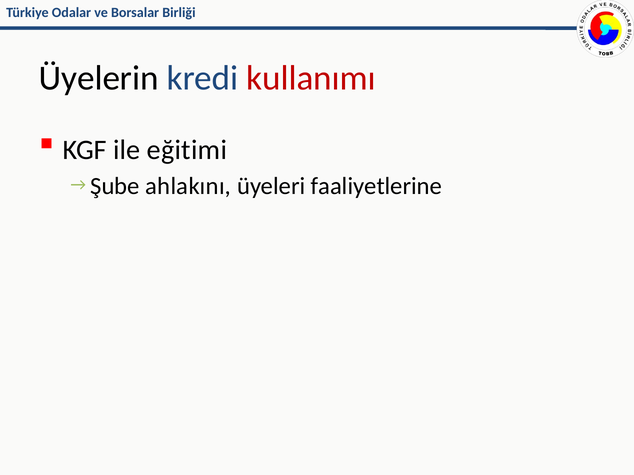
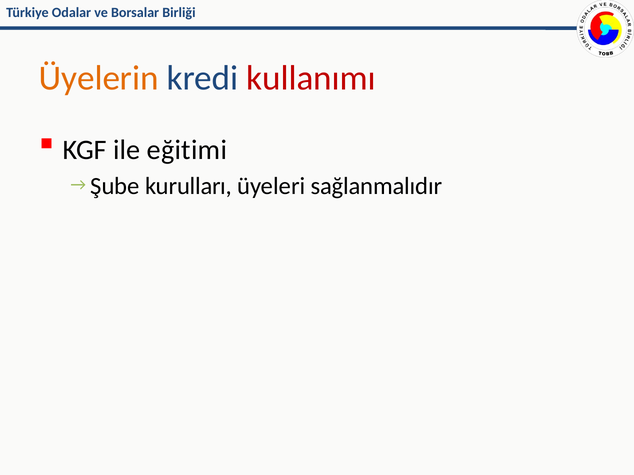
Üyelerin colour: black -> orange (99, 78)
ahlakını: ahlakını -> kurulları (188, 186)
faaliyetlerine: faaliyetlerine -> sağlanmalıdır (377, 186)
